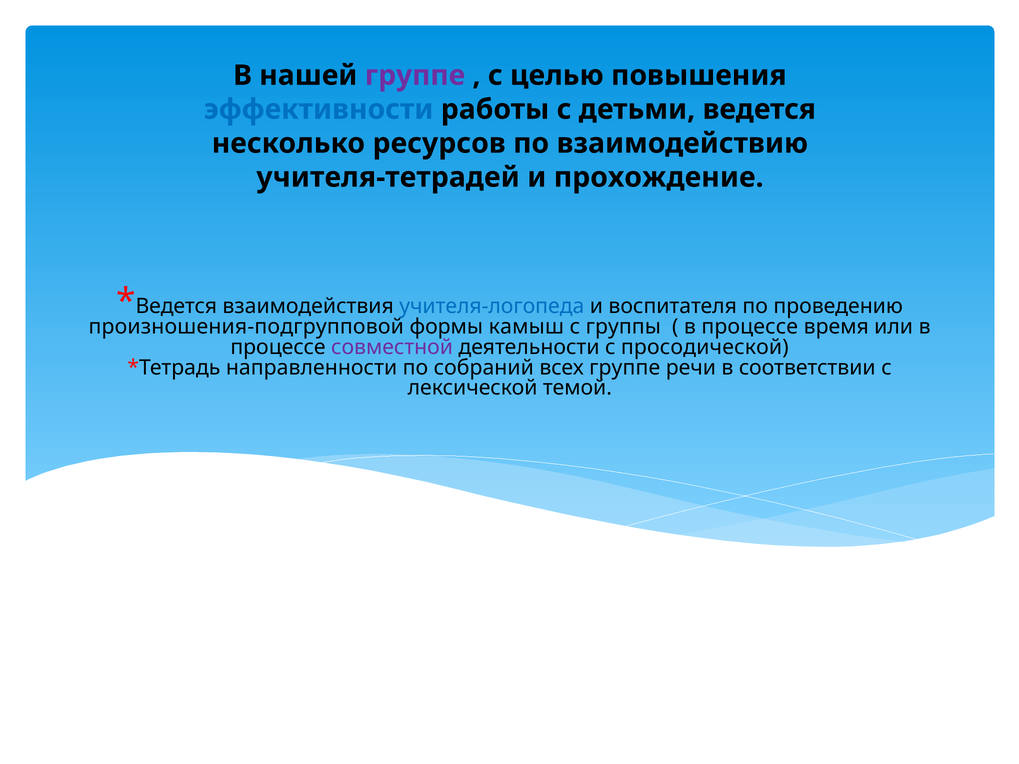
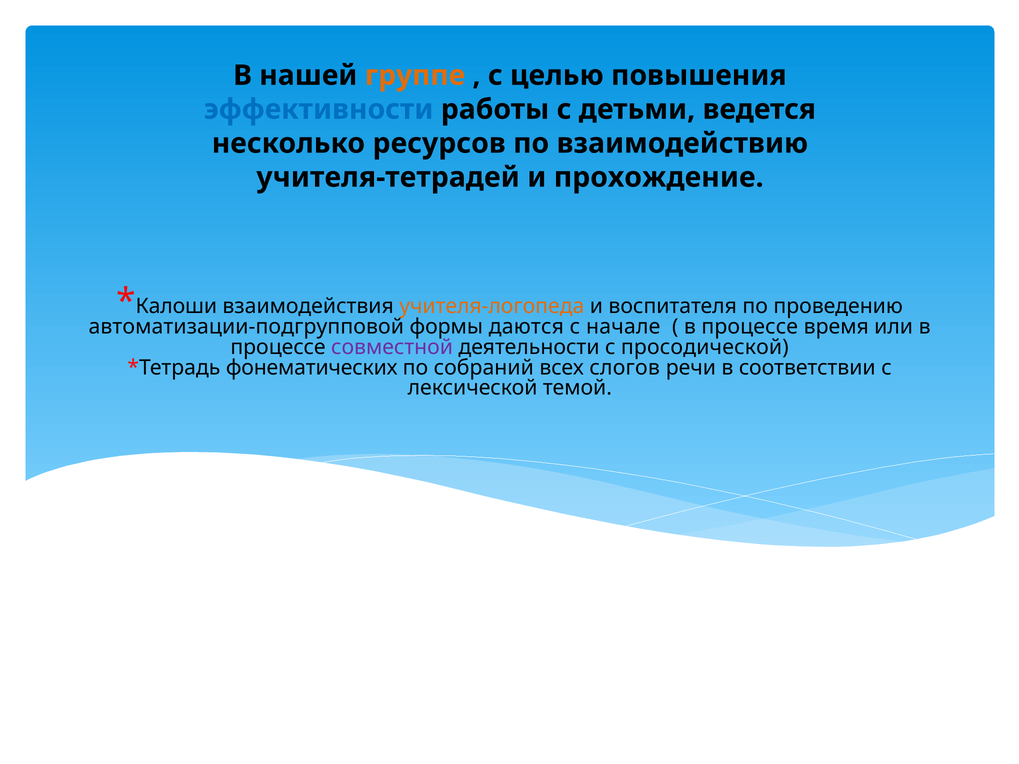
группе colour: purple -> orange (415, 75)
Ведется: Ведется -> Калоши (176, 307)
учителя-логопеда colour: blue -> orange (492, 307)
произношения-подгрупповой: произношения-подгрупповой -> автоматизации-подгрупповой (246, 327)
камыш: камыш -> даются (526, 327)
группы: группы -> начале (623, 327)
направленности: направленности -> фонематических (312, 368)
всех группе: группе -> слогов (625, 368)
